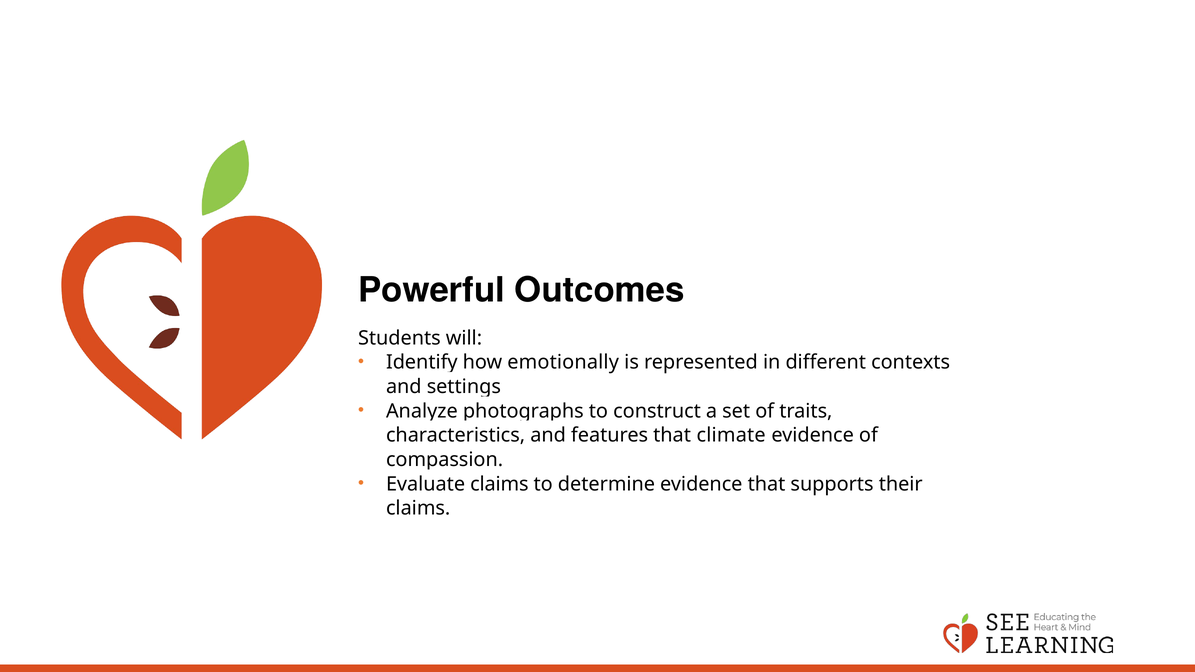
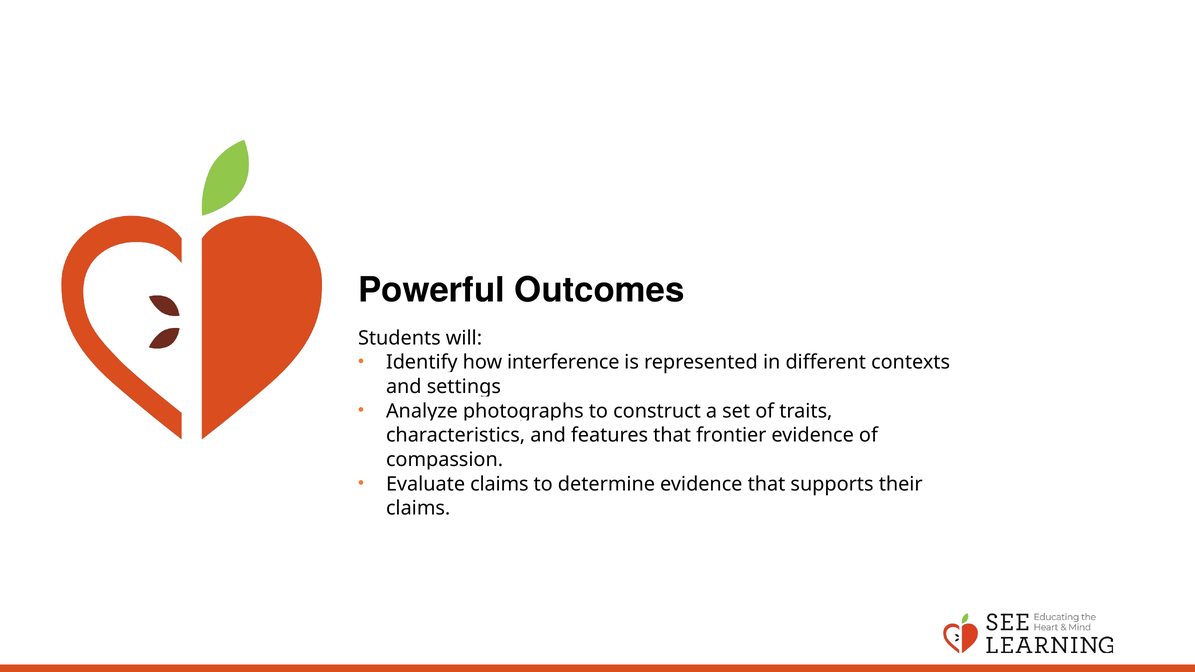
emotionally: emotionally -> interference (563, 362)
climate: climate -> frontier (731, 435)
